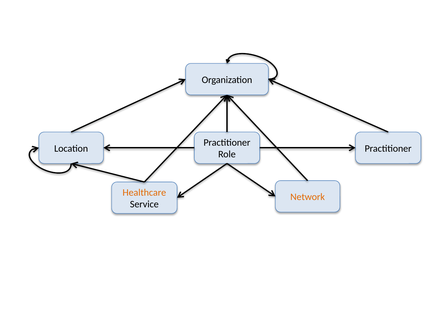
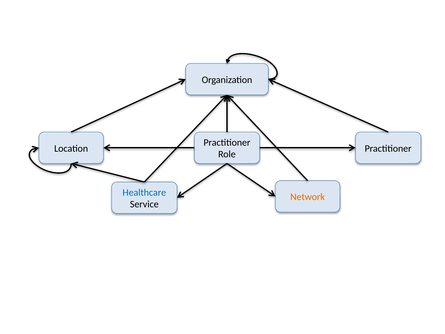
Healthcare colour: orange -> blue (144, 192)
